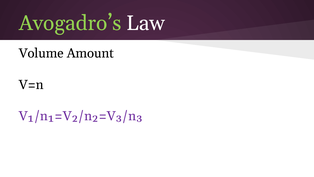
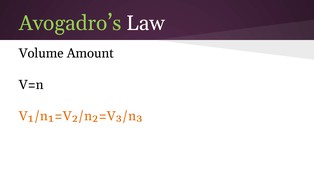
V₁/n₁=V₂/n₂=V₃/n₃ colour: purple -> orange (81, 116)
